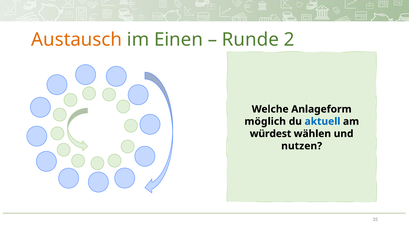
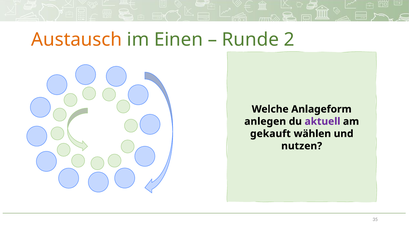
möglich: möglich -> anlegen (265, 121)
aktuell colour: blue -> purple (322, 121)
würdest: würdest -> gekauft (270, 134)
